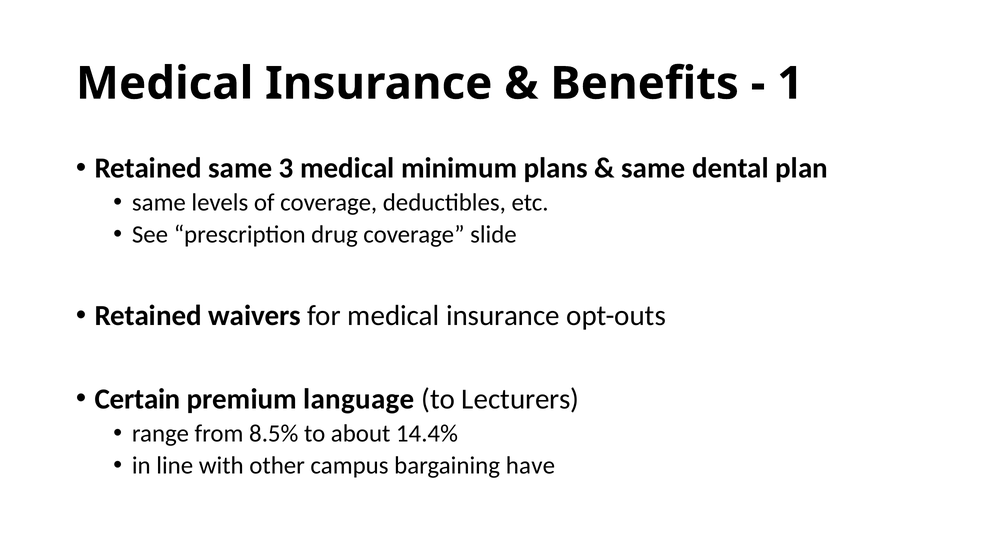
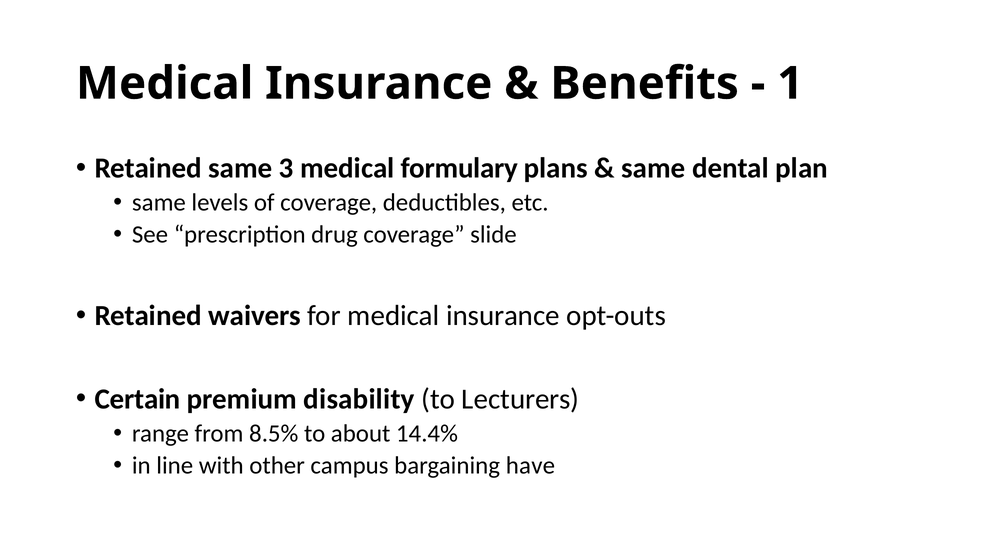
minimum: minimum -> formulary (459, 168)
language: language -> disability (359, 399)
